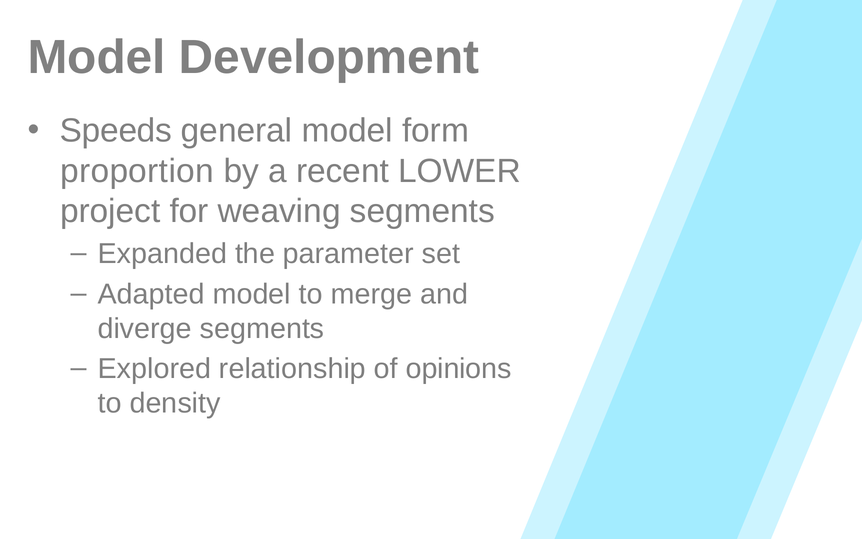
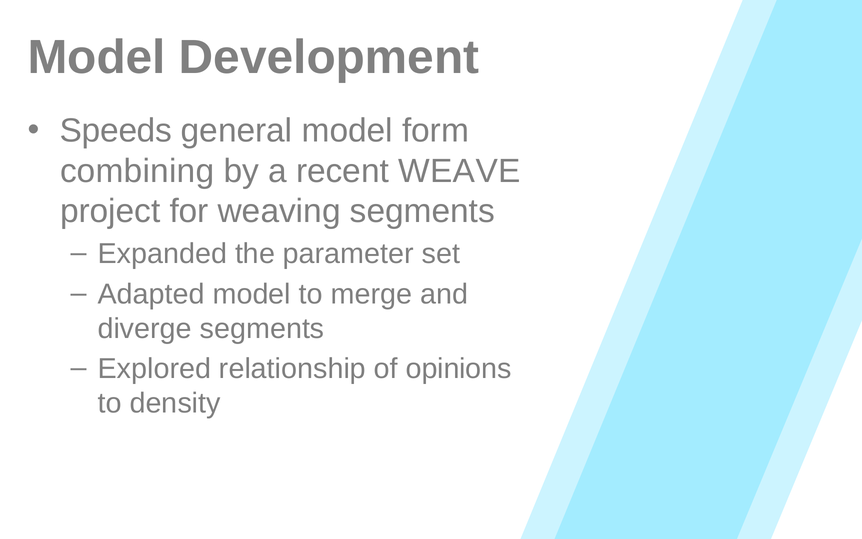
proportion: proportion -> combining (137, 171)
LOWER: LOWER -> WEAVE (459, 171)
